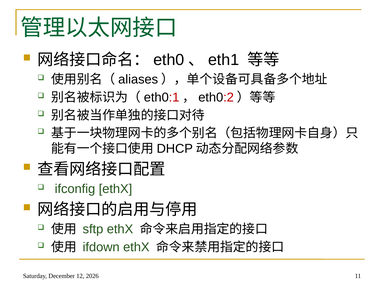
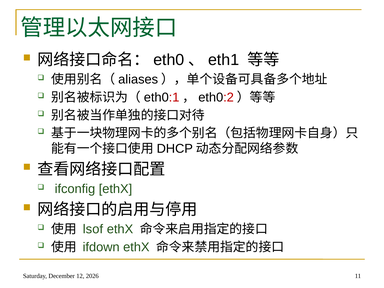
sftp: sftp -> lsof (93, 229)
